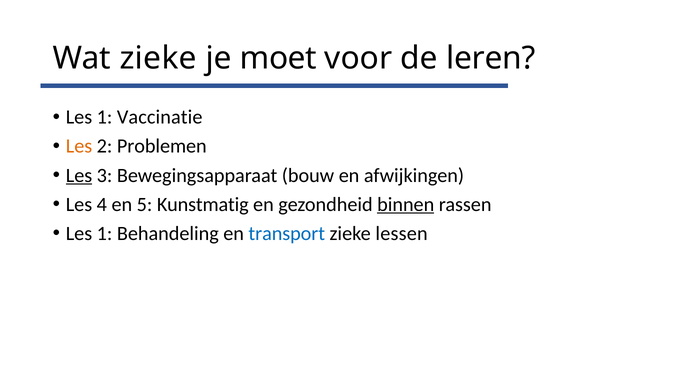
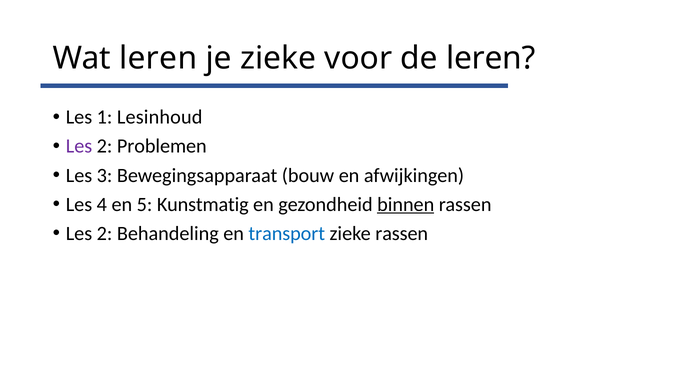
Wat zieke: zieke -> leren (158, 58)
je moet: moet -> zieke (278, 58)
Vaccinatie: Vaccinatie -> Lesinhoud (160, 117)
Les colour: orange -> purple (79, 146)
Les underline: present -> none (79, 175)
1: 1 -> 2 (105, 233)
zieke lessen: lessen -> rassen (402, 233)
